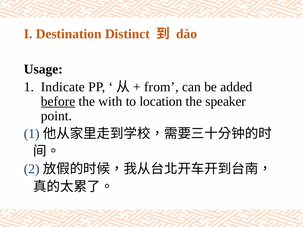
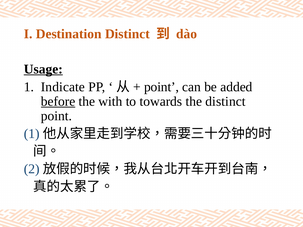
Usage underline: none -> present (43, 69)
from: from -> point (162, 87)
location: location -> towards (161, 101)
the speaker: speaker -> distinct (226, 101)
